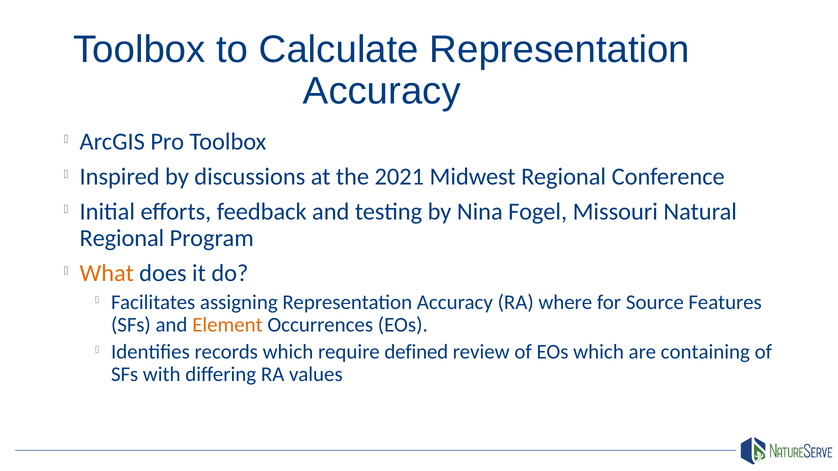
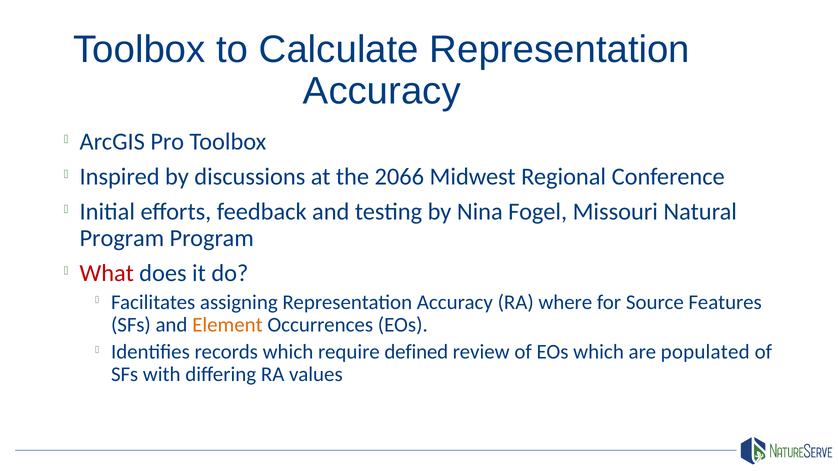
2021: 2021 -> 2066 (399, 177)
Regional: Regional -> Program (122, 238)
What colour: orange -> red (107, 273)
containing: containing -> populated (705, 352)
